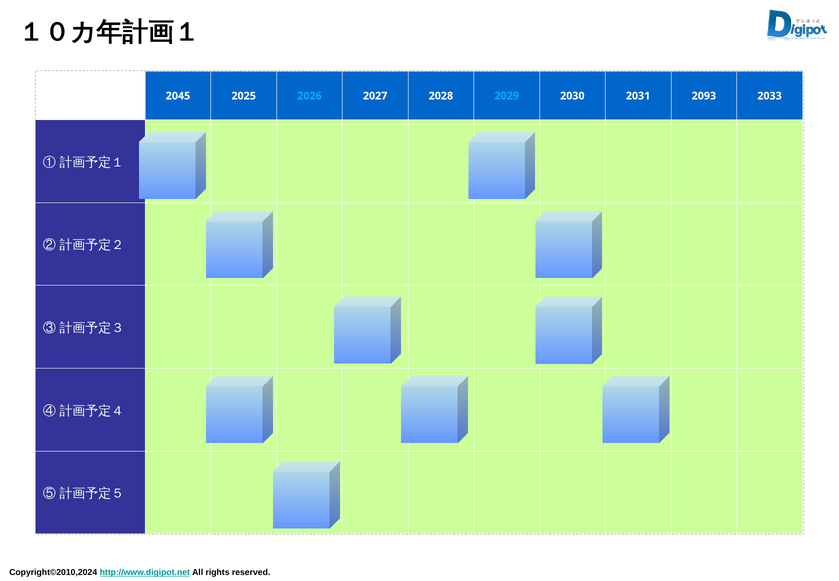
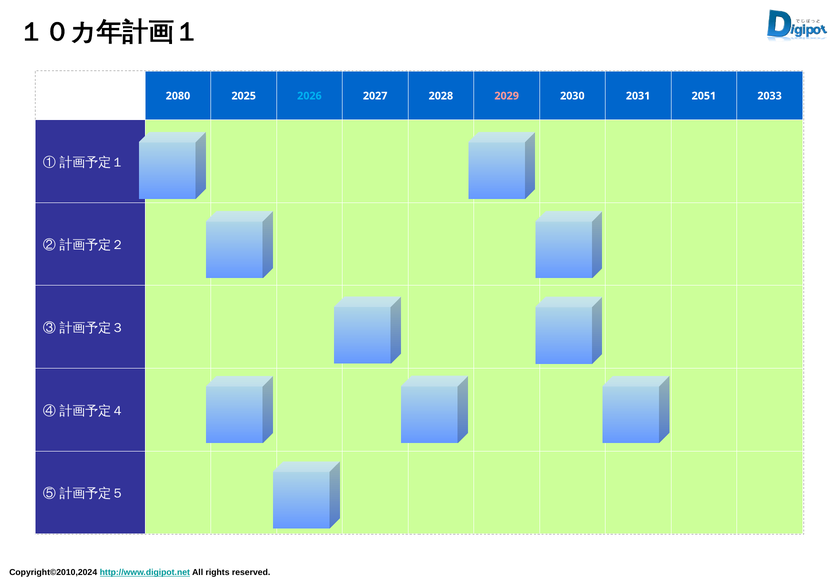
2045: 2045 -> 2080 (178, 96)
2029 colour: light blue -> pink (507, 96)
2093: 2093 -> 2051 (704, 96)
